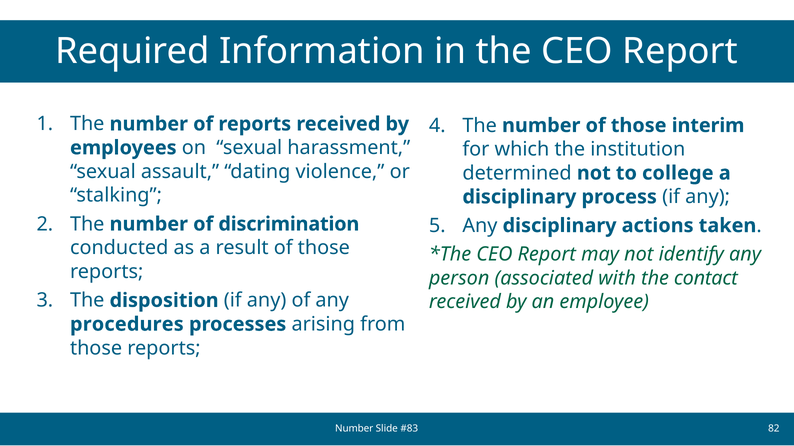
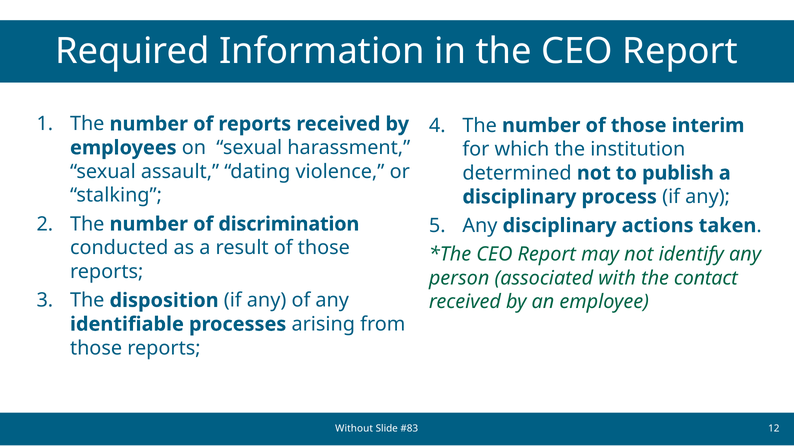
college: college -> publish (678, 173)
procedures: procedures -> identifiable (127, 325)
Number: Number -> Without (354, 429)
82: 82 -> 12 (774, 429)
